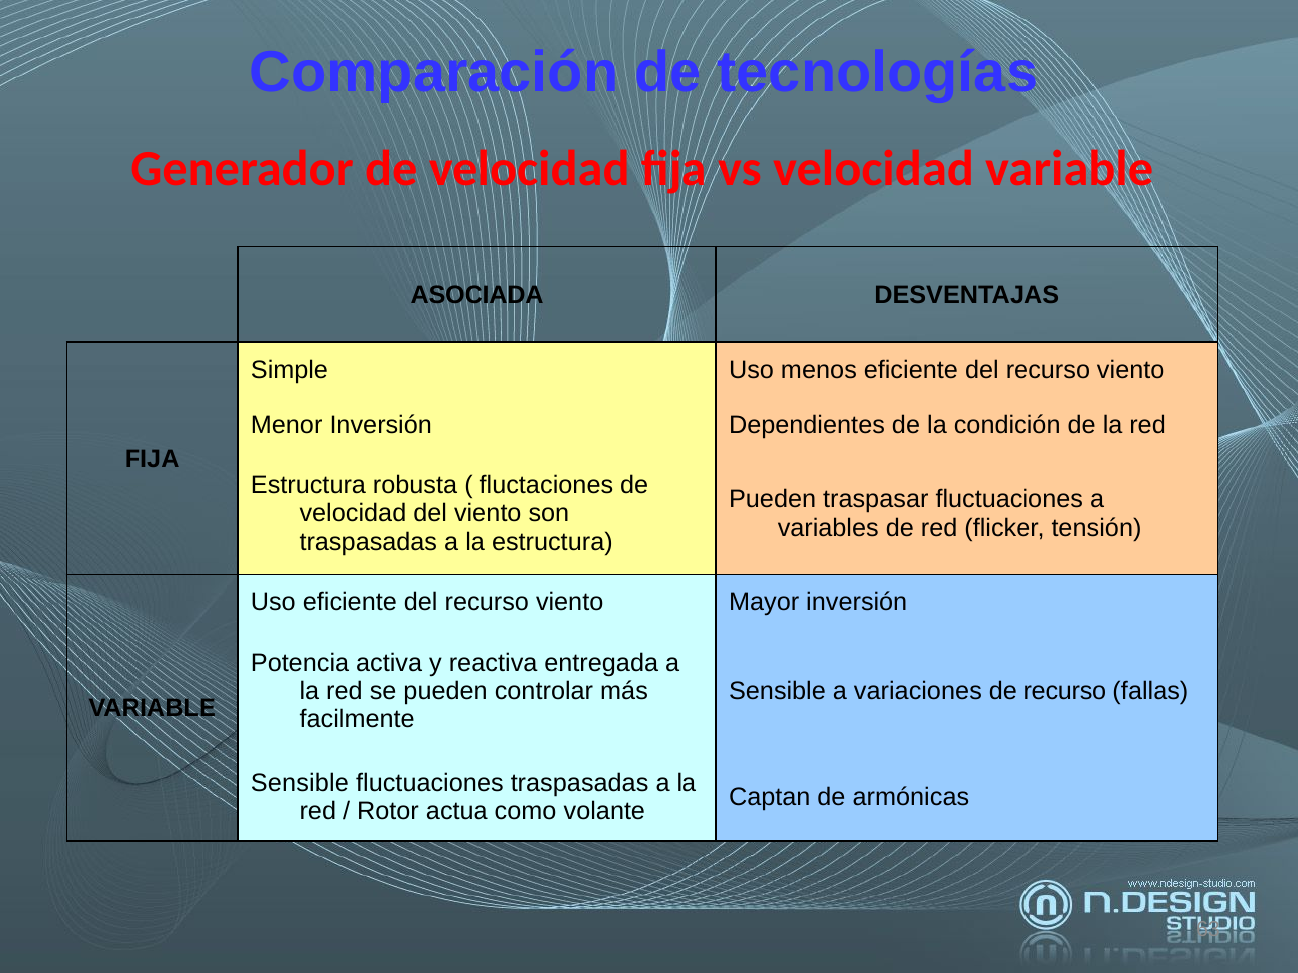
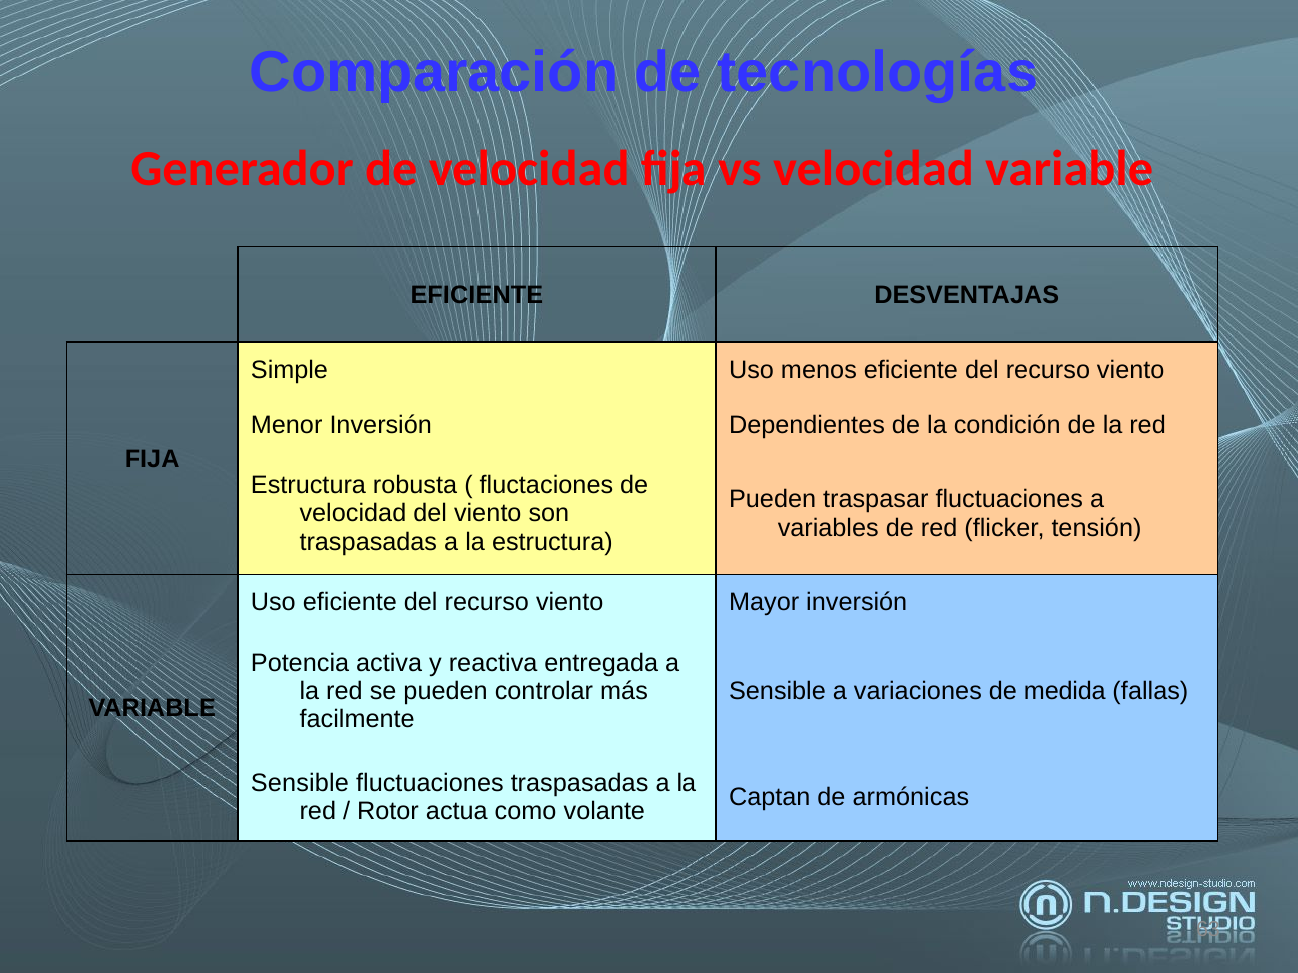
ASOCIADA: ASOCIADA -> EFICIENTE (477, 295)
de recurso: recurso -> medida (1065, 692)
